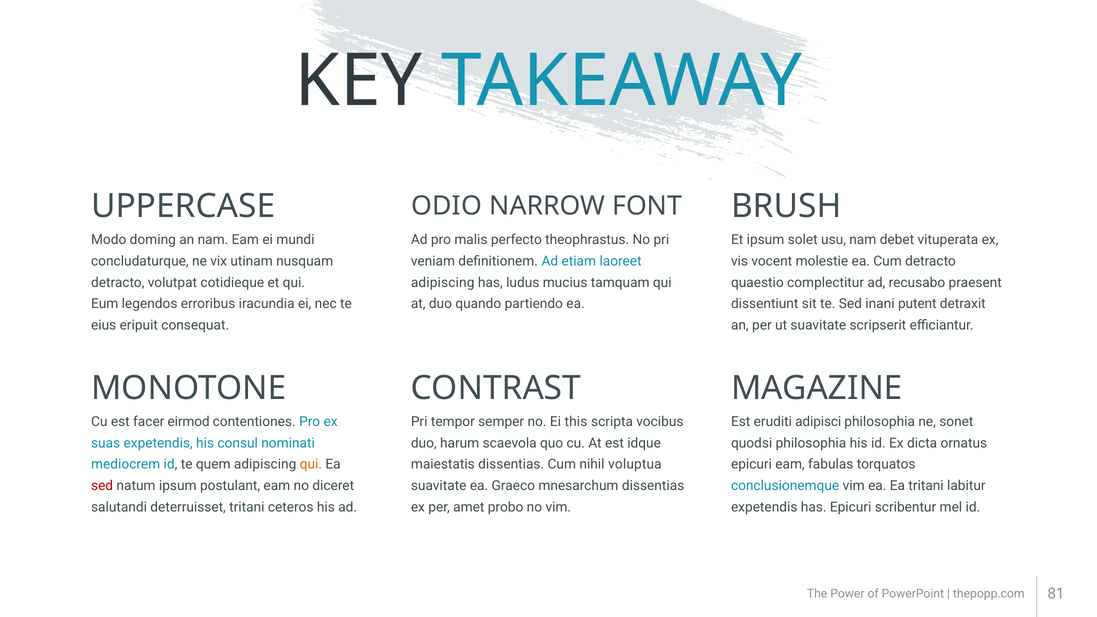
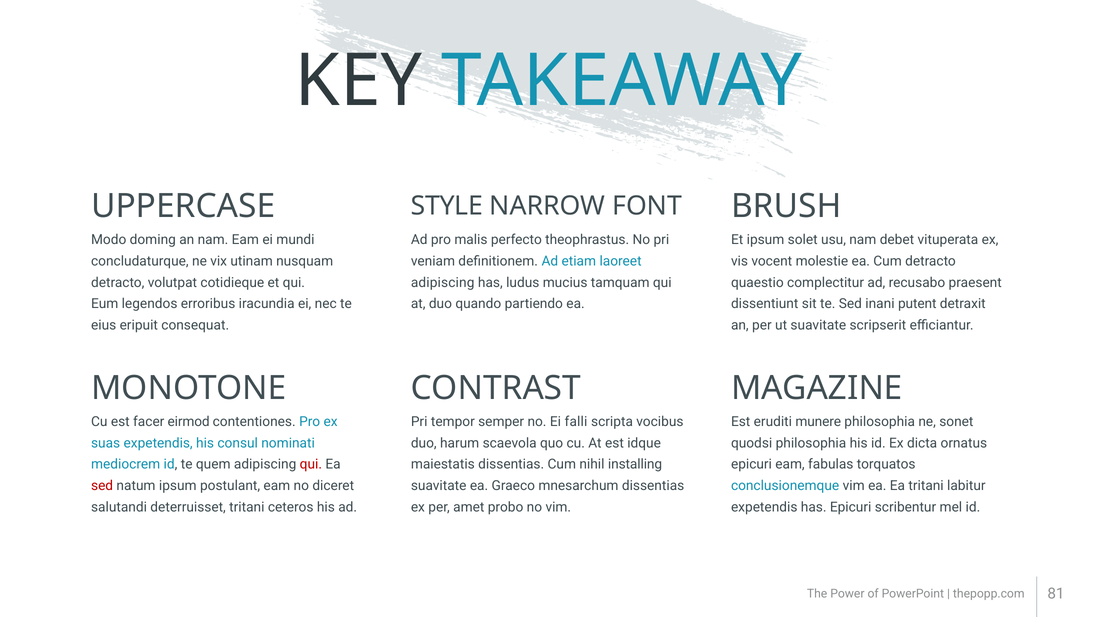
ODIO: ODIO -> STYLE (447, 206)
this: this -> falli (576, 422)
adipisci: adipisci -> munere (818, 422)
qui colour: orange -> red (311, 464)
voluptua: voluptua -> installing (635, 464)
